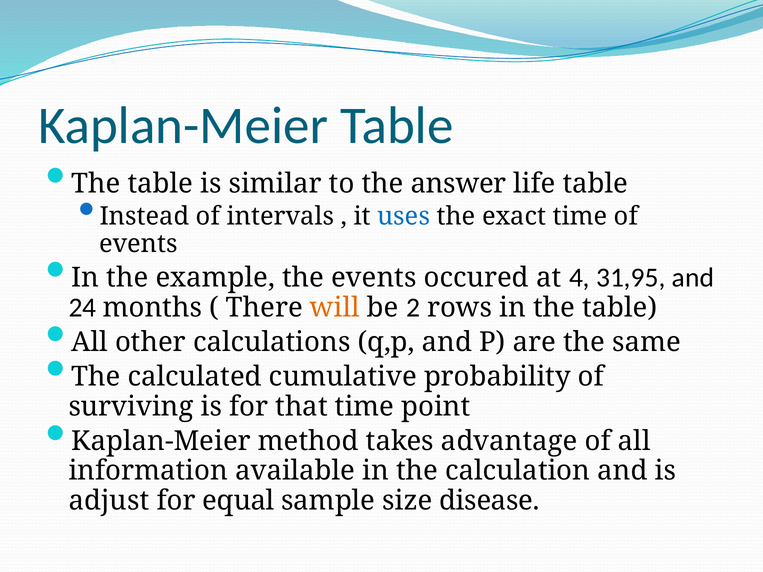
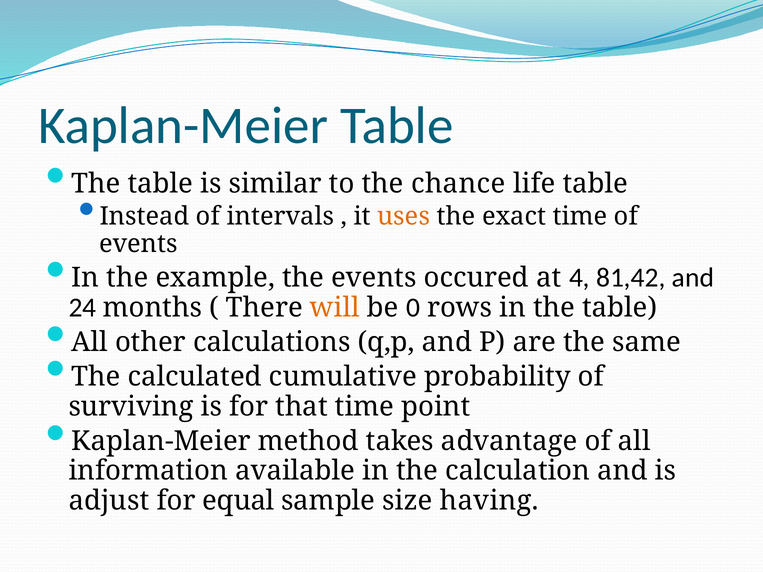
answer: answer -> chance (458, 184)
uses colour: blue -> orange (404, 217)
31,95: 31,95 -> 81,42 (631, 278)
2: 2 -> 0 (413, 308)
disease: disease -> having (489, 501)
